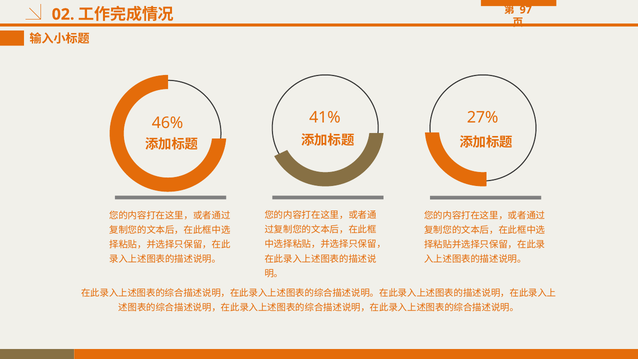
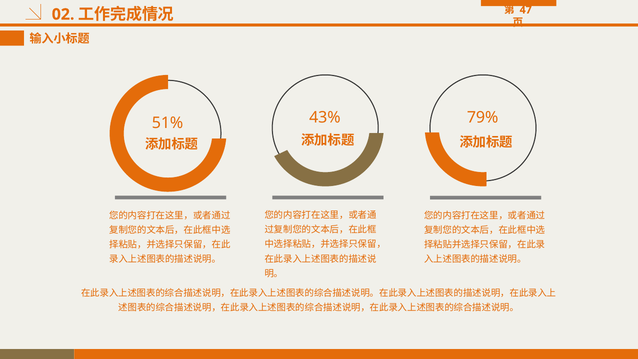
97: 97 -> 47 (526, 10)
41%: 41% -> 43% (325, 117)
27%: 27% -> 79% (483, 117)
46%: 46% -> 51% (168, 123)
